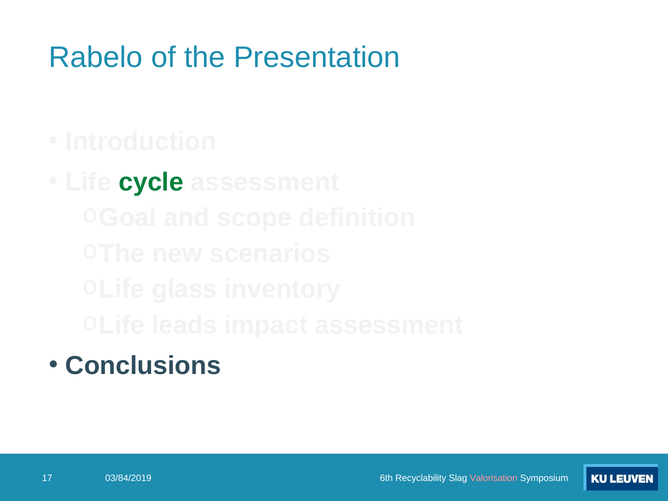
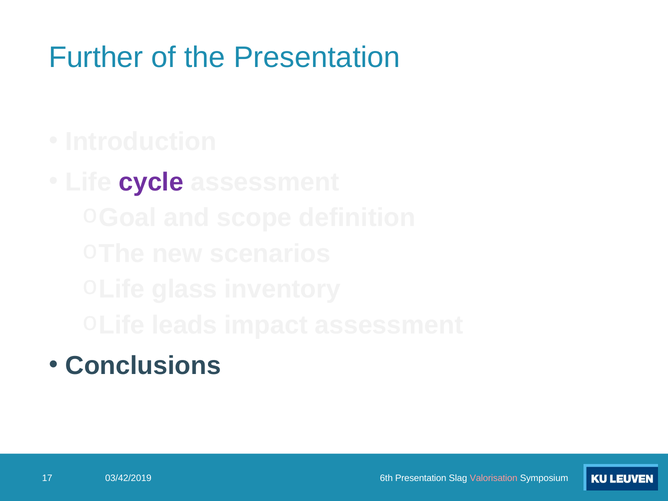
Rabelo: Rabelo -> Further (96, 58)
cycle colour: green -> purple (151, 182)
03/84/2019: 03/84/2019 -> 03/42/2019 (128, 478)
6th Recyclability: Recyclability -> Presentation (421, 478)
